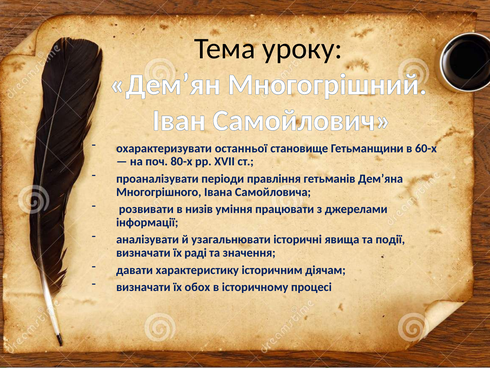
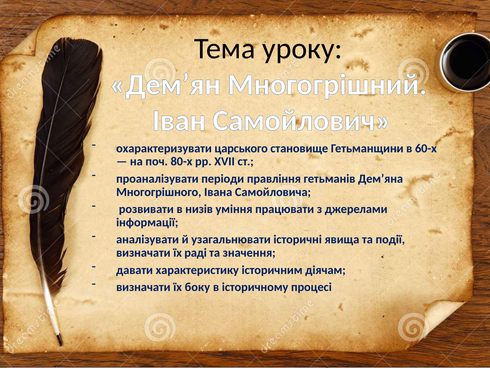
останньої: останньої -> царського (241, 148)
обох: обох -> боку (197, 287)
